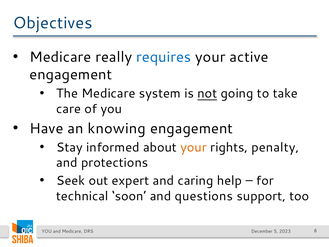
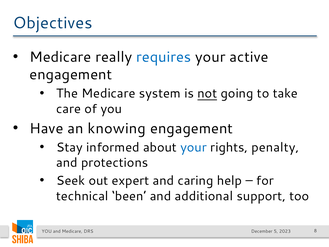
your colour: orange -> blue (194, 147)
soon: soon -> been (129, 196)
questions: questions -> additional (204, 196)
